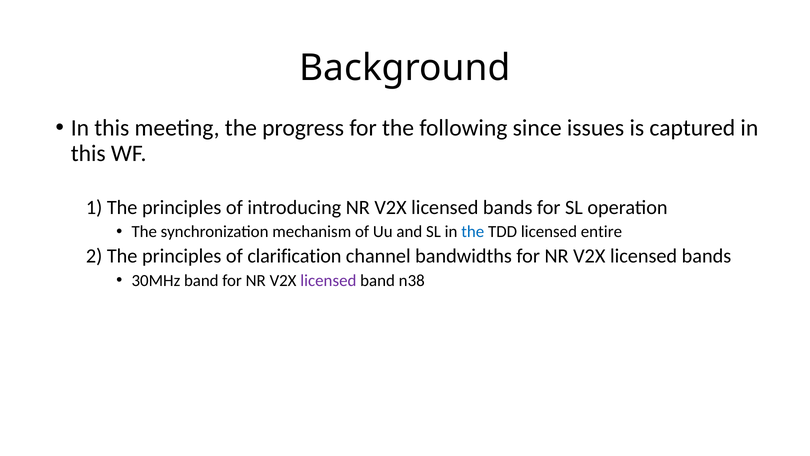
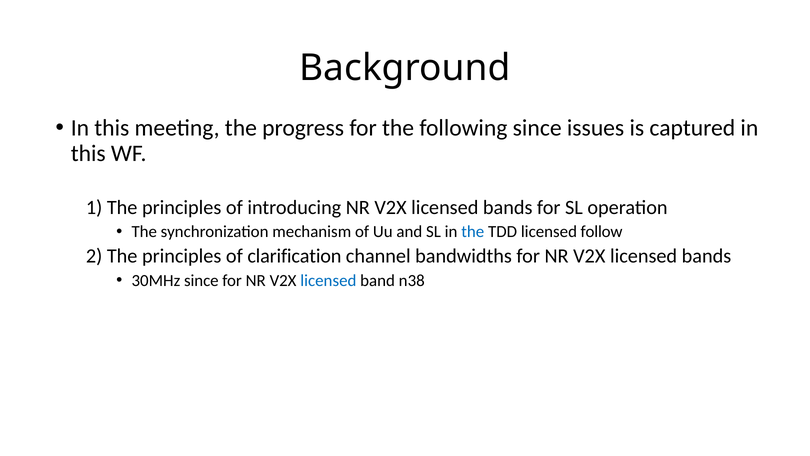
entire: entire -> follow (602, 232)
30MHz band: band -> since (201, 280)
licensed colour: purple -> blue (328, 280)
